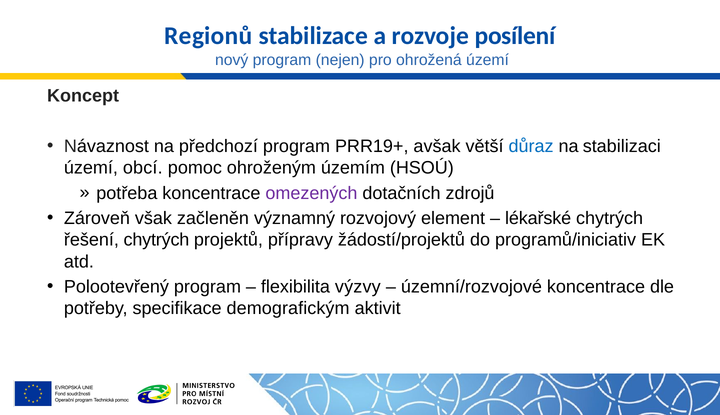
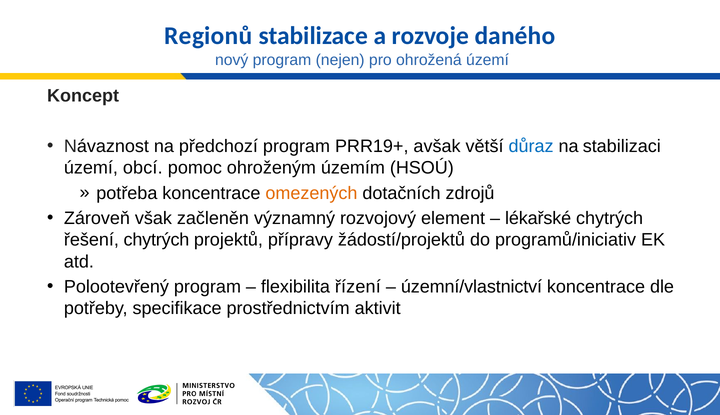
posílení: posílení -> daného (515, 36)
omezených colour: purple -> orange (311, 193)
výzvy: výzvy -> řízení (358, 287)
územní/rozvojové: územní/rozvojové -> územní/vlastnictví (472, 287)
demografickým: demografickým -> prostřednictvím (288, 308)
